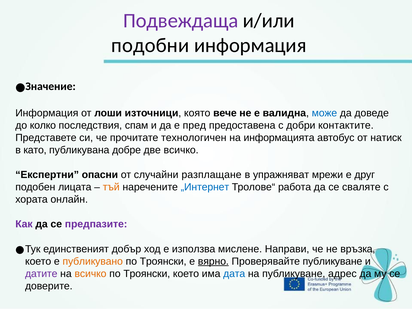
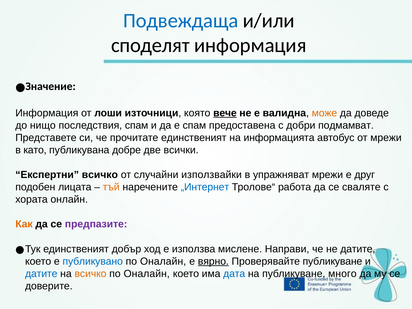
Подвеждаща colour: purple -> blue (181, 21)
подобни: подобни -> споделят (150, 45)
вече underline: none -> present (225, 113)
може colour: blue -> orange (324, 113)
колко: колко -> нищо (43, 125)
е пред: пред -> спам (194, 125)
контактите: контактите -> подмамват (346, 125)
прочитате технологичен: технологичен -> единственият (194, 138)
от натиск: натиск -> мрежи (386, 138)
две всичко: всичко -> всички (181, 150)
Експертни опасни: опасни -> всичко (100, 175)
разплащане: разплащане -> използвайки (212, 175)
Как colour: purple -> orange (24, 224)
не връзка: връзка -> датите (358, 249)
публикувано colour: orange -> blue (93, 261)
Троянски: Троянски -> Оналайн (163, 261)
датите colour: purple -> blue (41, 274)
Троянски: Троянски -> Оналайн (147, 274)
адрес: адрес -> много (342, 274)
